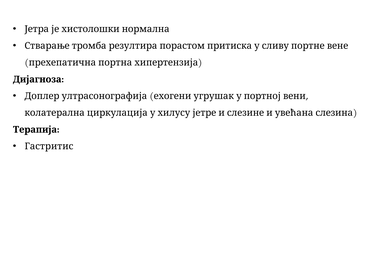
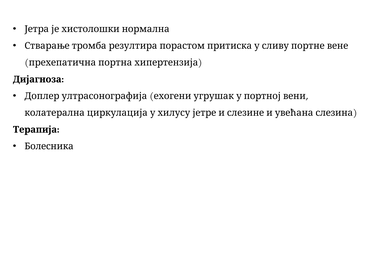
Гастритис: Гастритис -> Болесника (49, 146)
